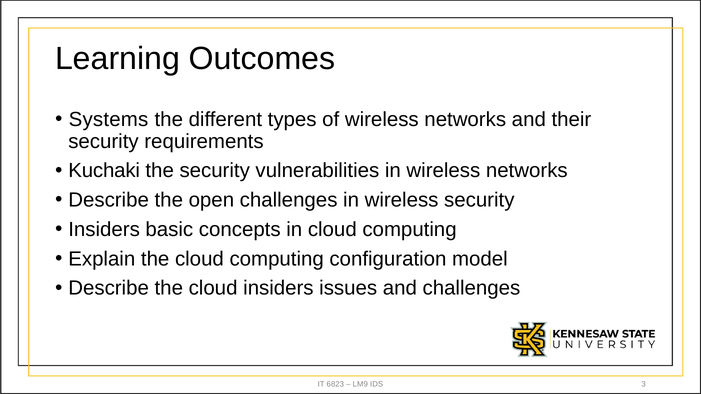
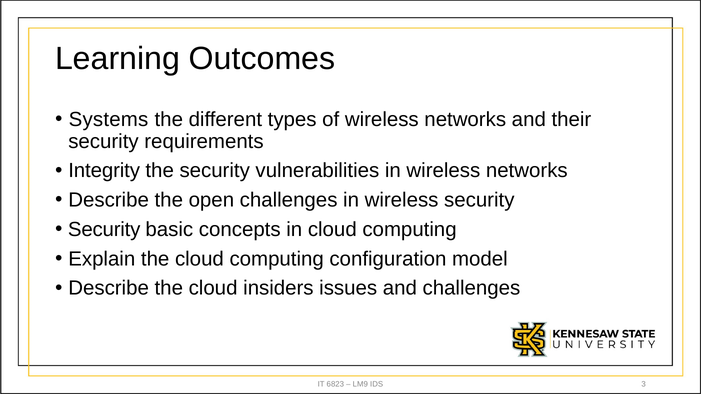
Kuchaki: Kuchaki -> Integrity (104, 171)
Insiders: Insiders -> Security (104, 230)
